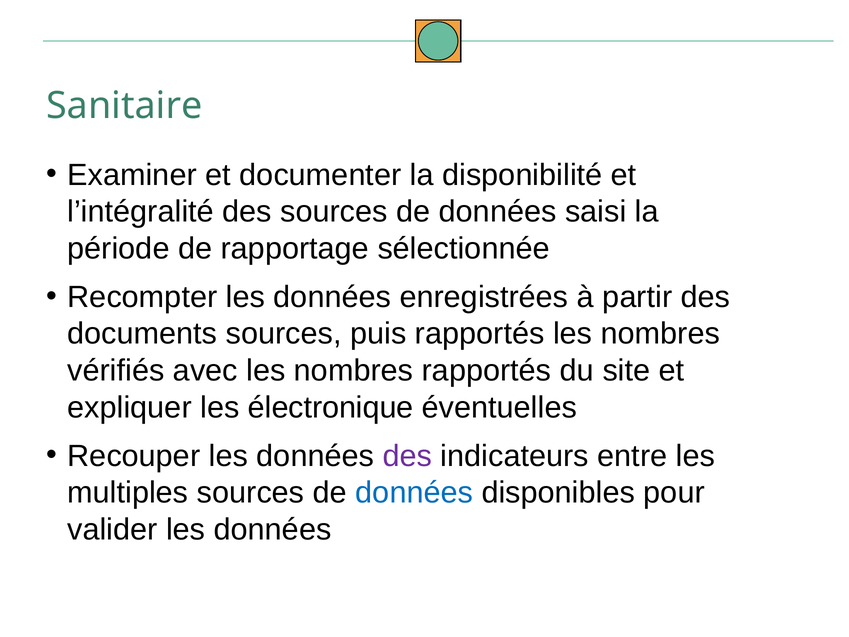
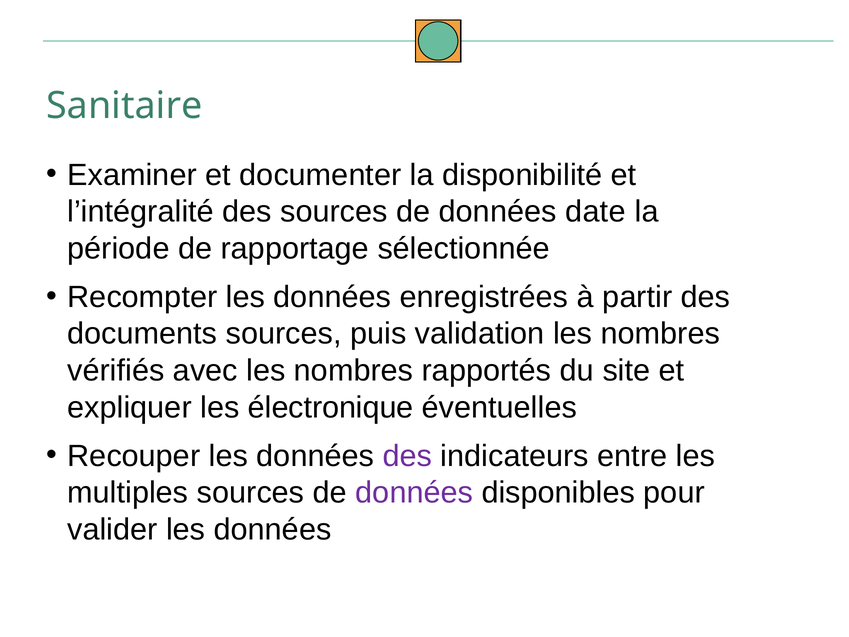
saisi: saisi -> date (596, 212)
puis rapportés: rapportés -> validation (480, 334)
données colour: blue -> purple (414, 493)
